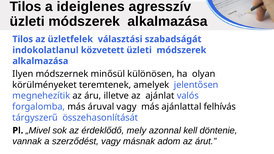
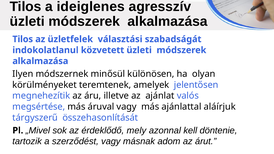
forgalomba: forgalomba -> megsértése (39, 107)
felhívás: felhívás -> aláírjuk (220, 107)
vannak: vannak -> tartozik (27, 142)
